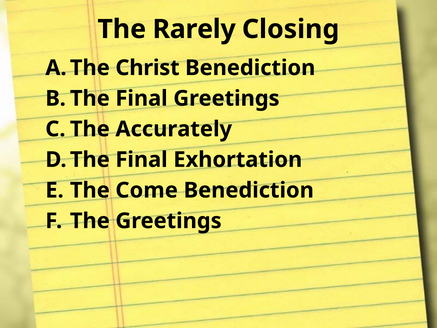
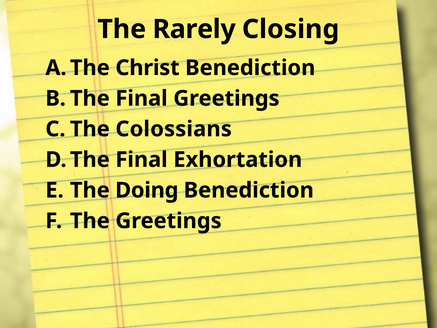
Accurately: Accurately -> Colossians (174, 129)
Come: Come -> Doing (147, 190)
